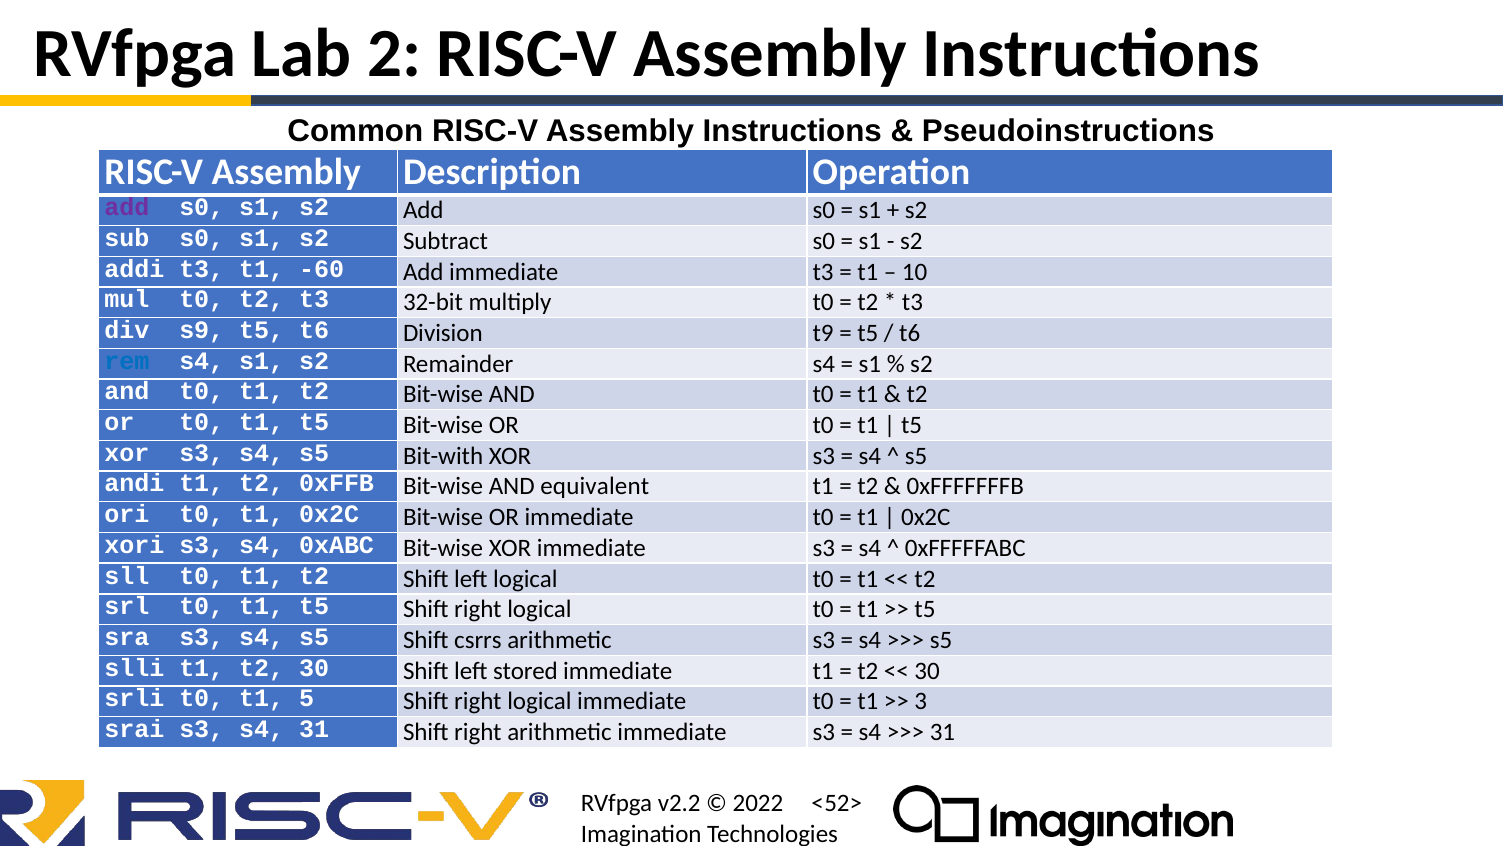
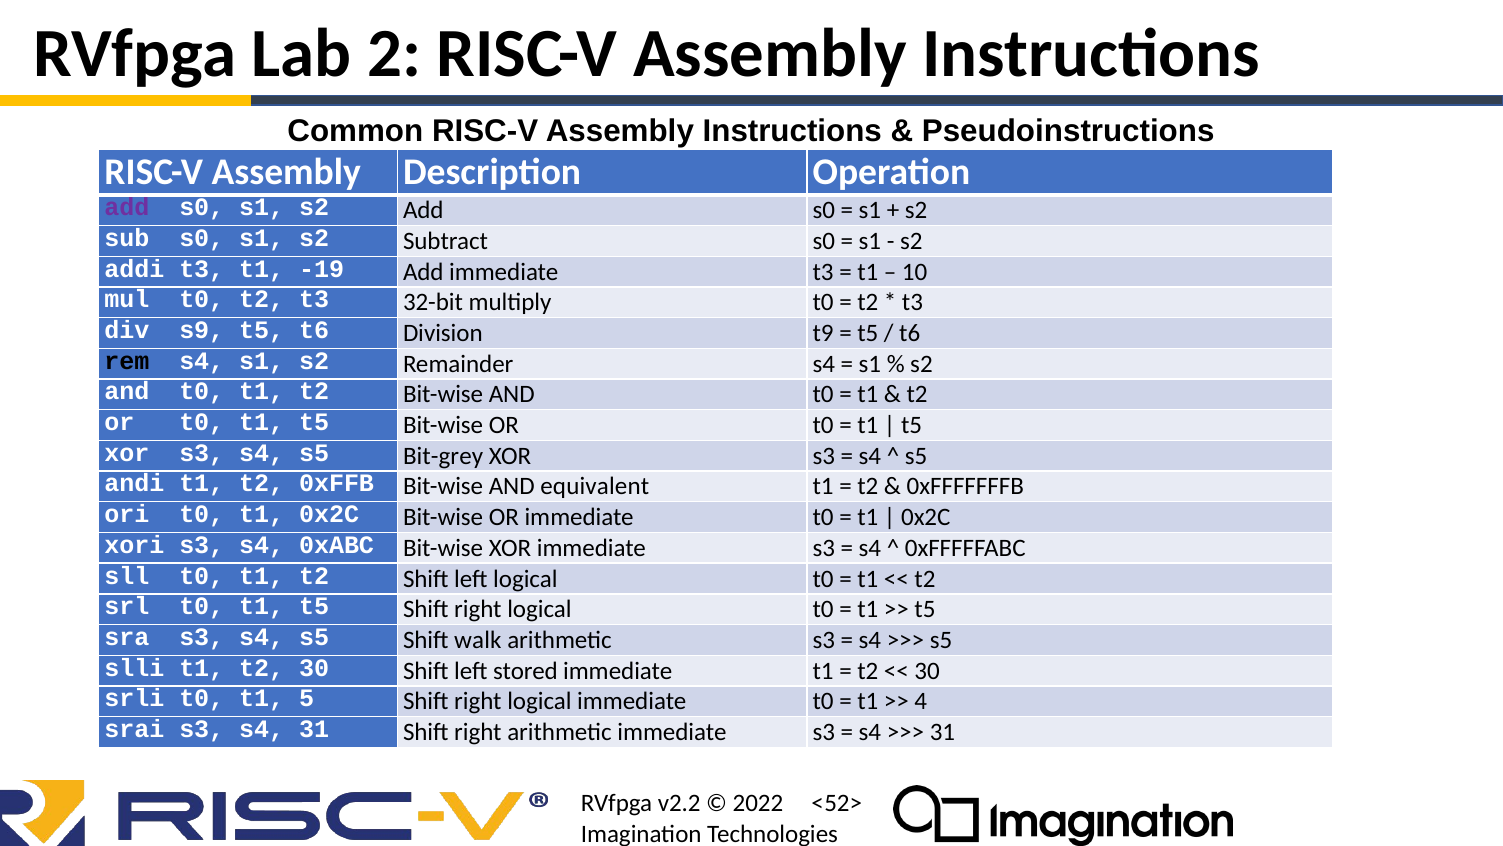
-60: -60 -> -19 (322, 269)
rem colour: blue -> black (127, 361)
Bit-with: Bit-with -> Bit-grey (443, 456)
csrrs: csrrs -> walk (478, 640)
3: 3 -> 4 (921, 701)
